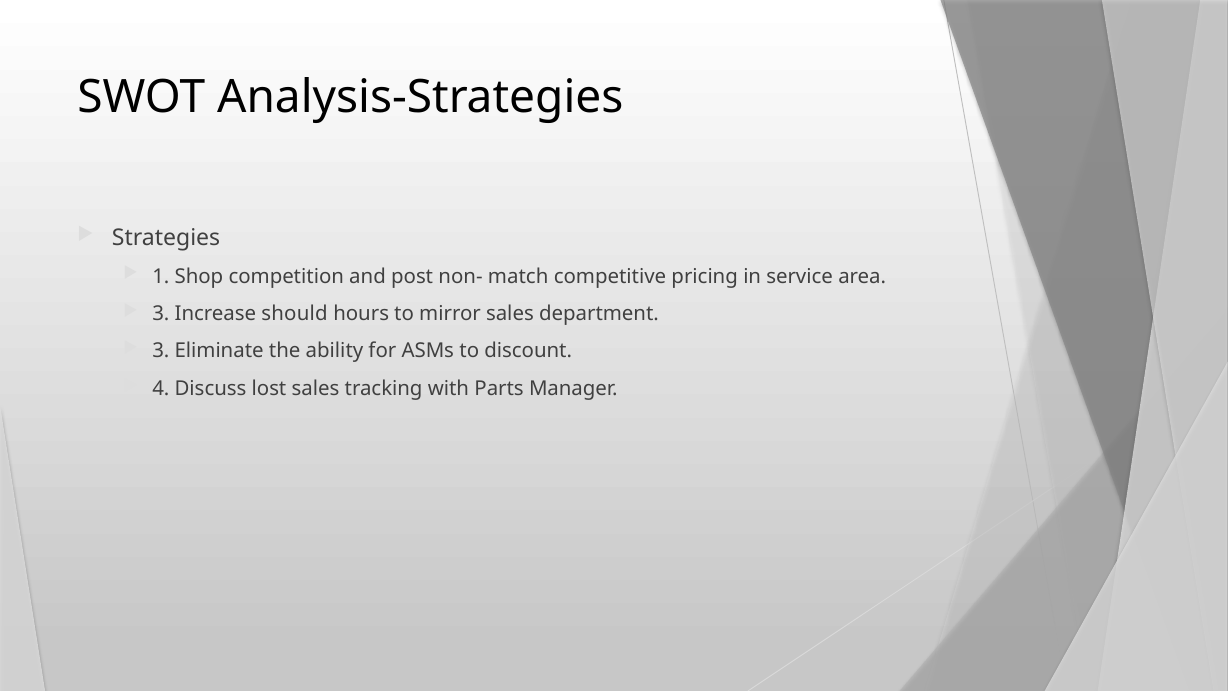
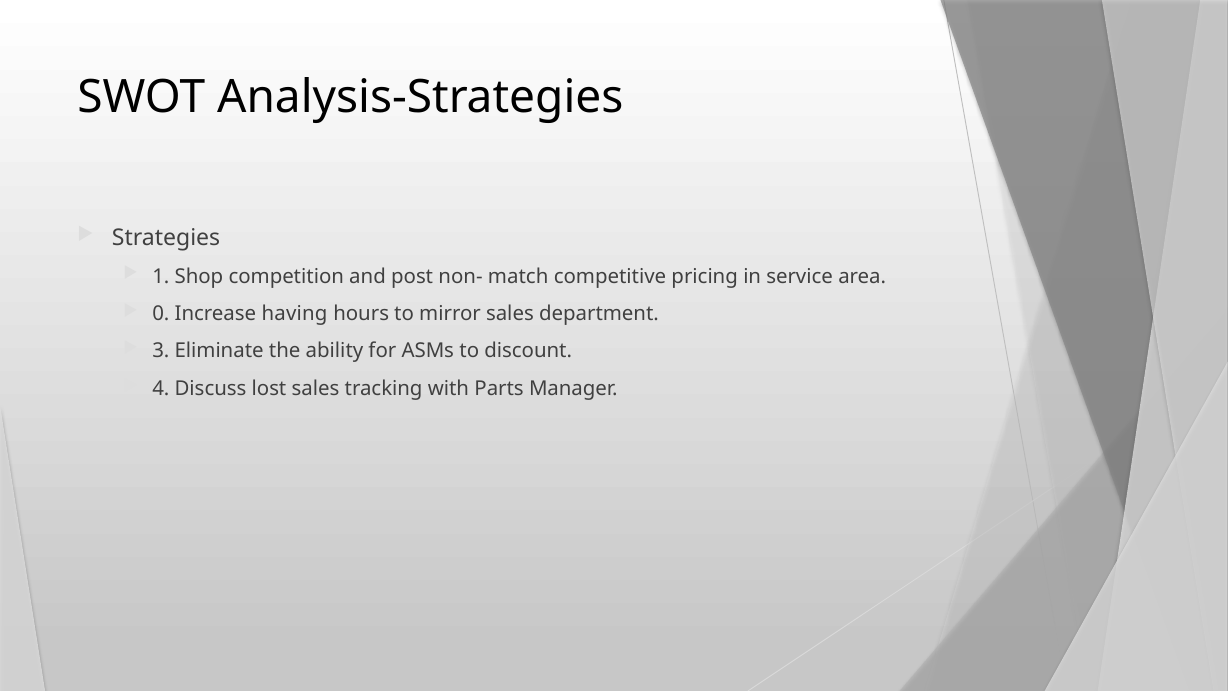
3: 3 -> 0 (161, 314)
should: should -> having (295, 314)
